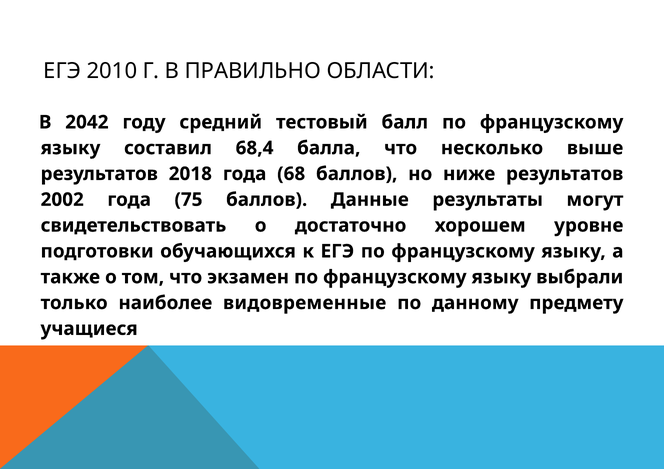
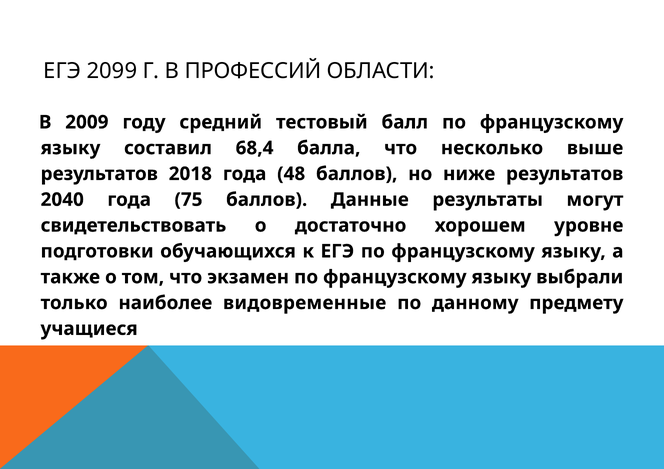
2010: 2010 -> 2099 (112, 71)
ПРАВИЛЬНО: ПРАВИЛЬНО -> ПРОФЕССИЙ (253, 71)
2042: 2042 -> 2009 (87, 122)
68: 68 -> 48 (291, 174)
2002: 2002 -> 2040 (62, 200)
